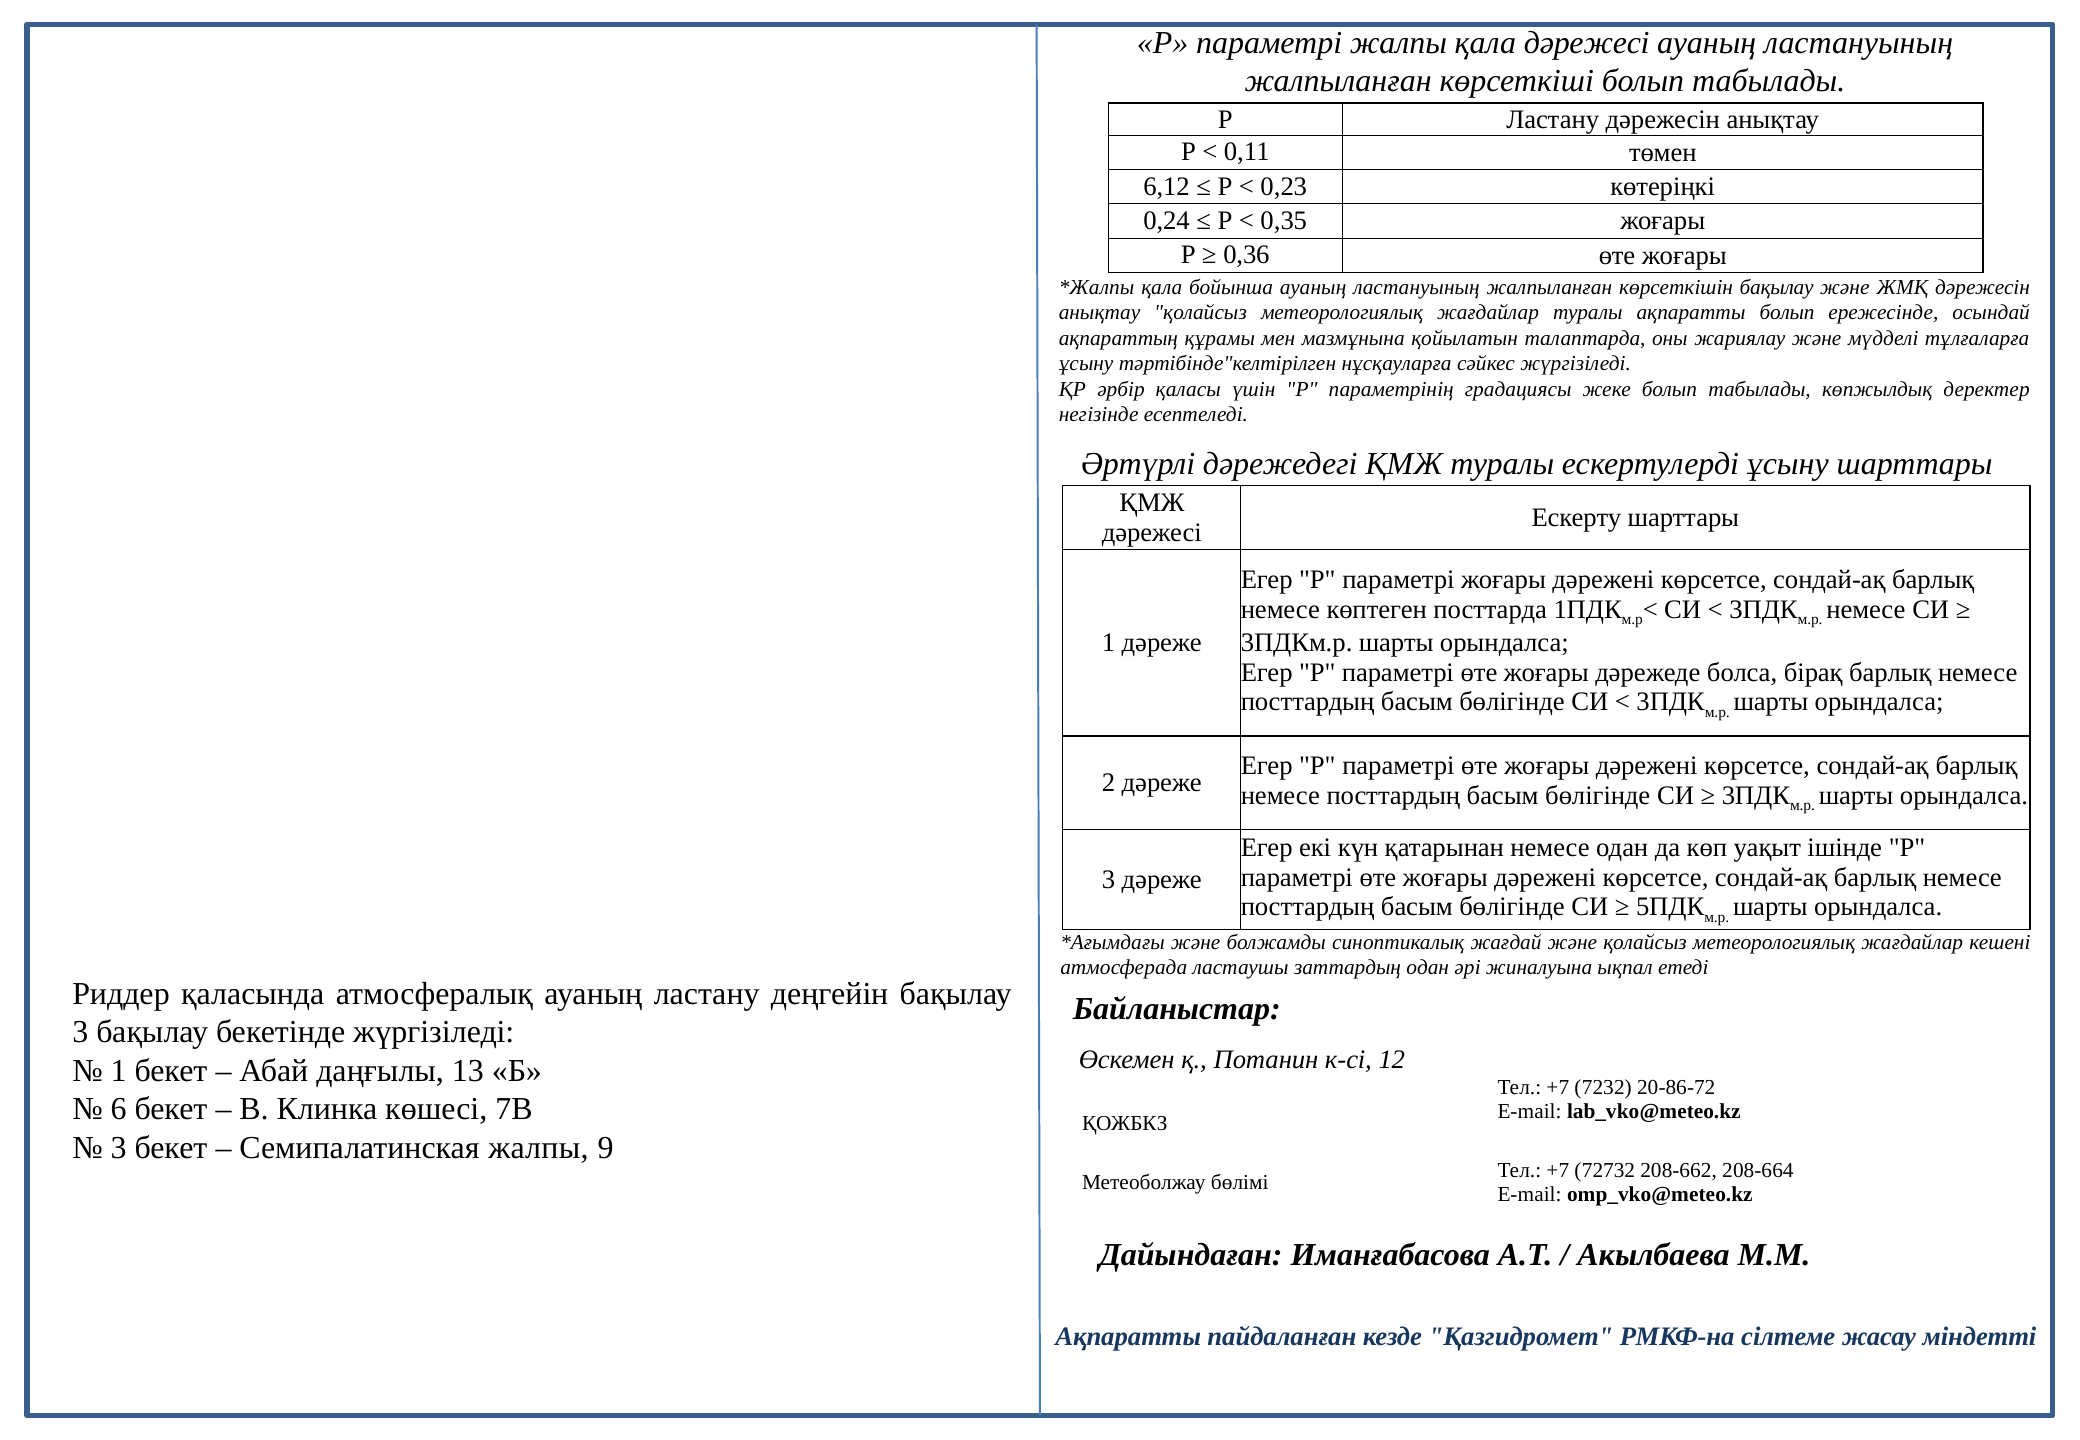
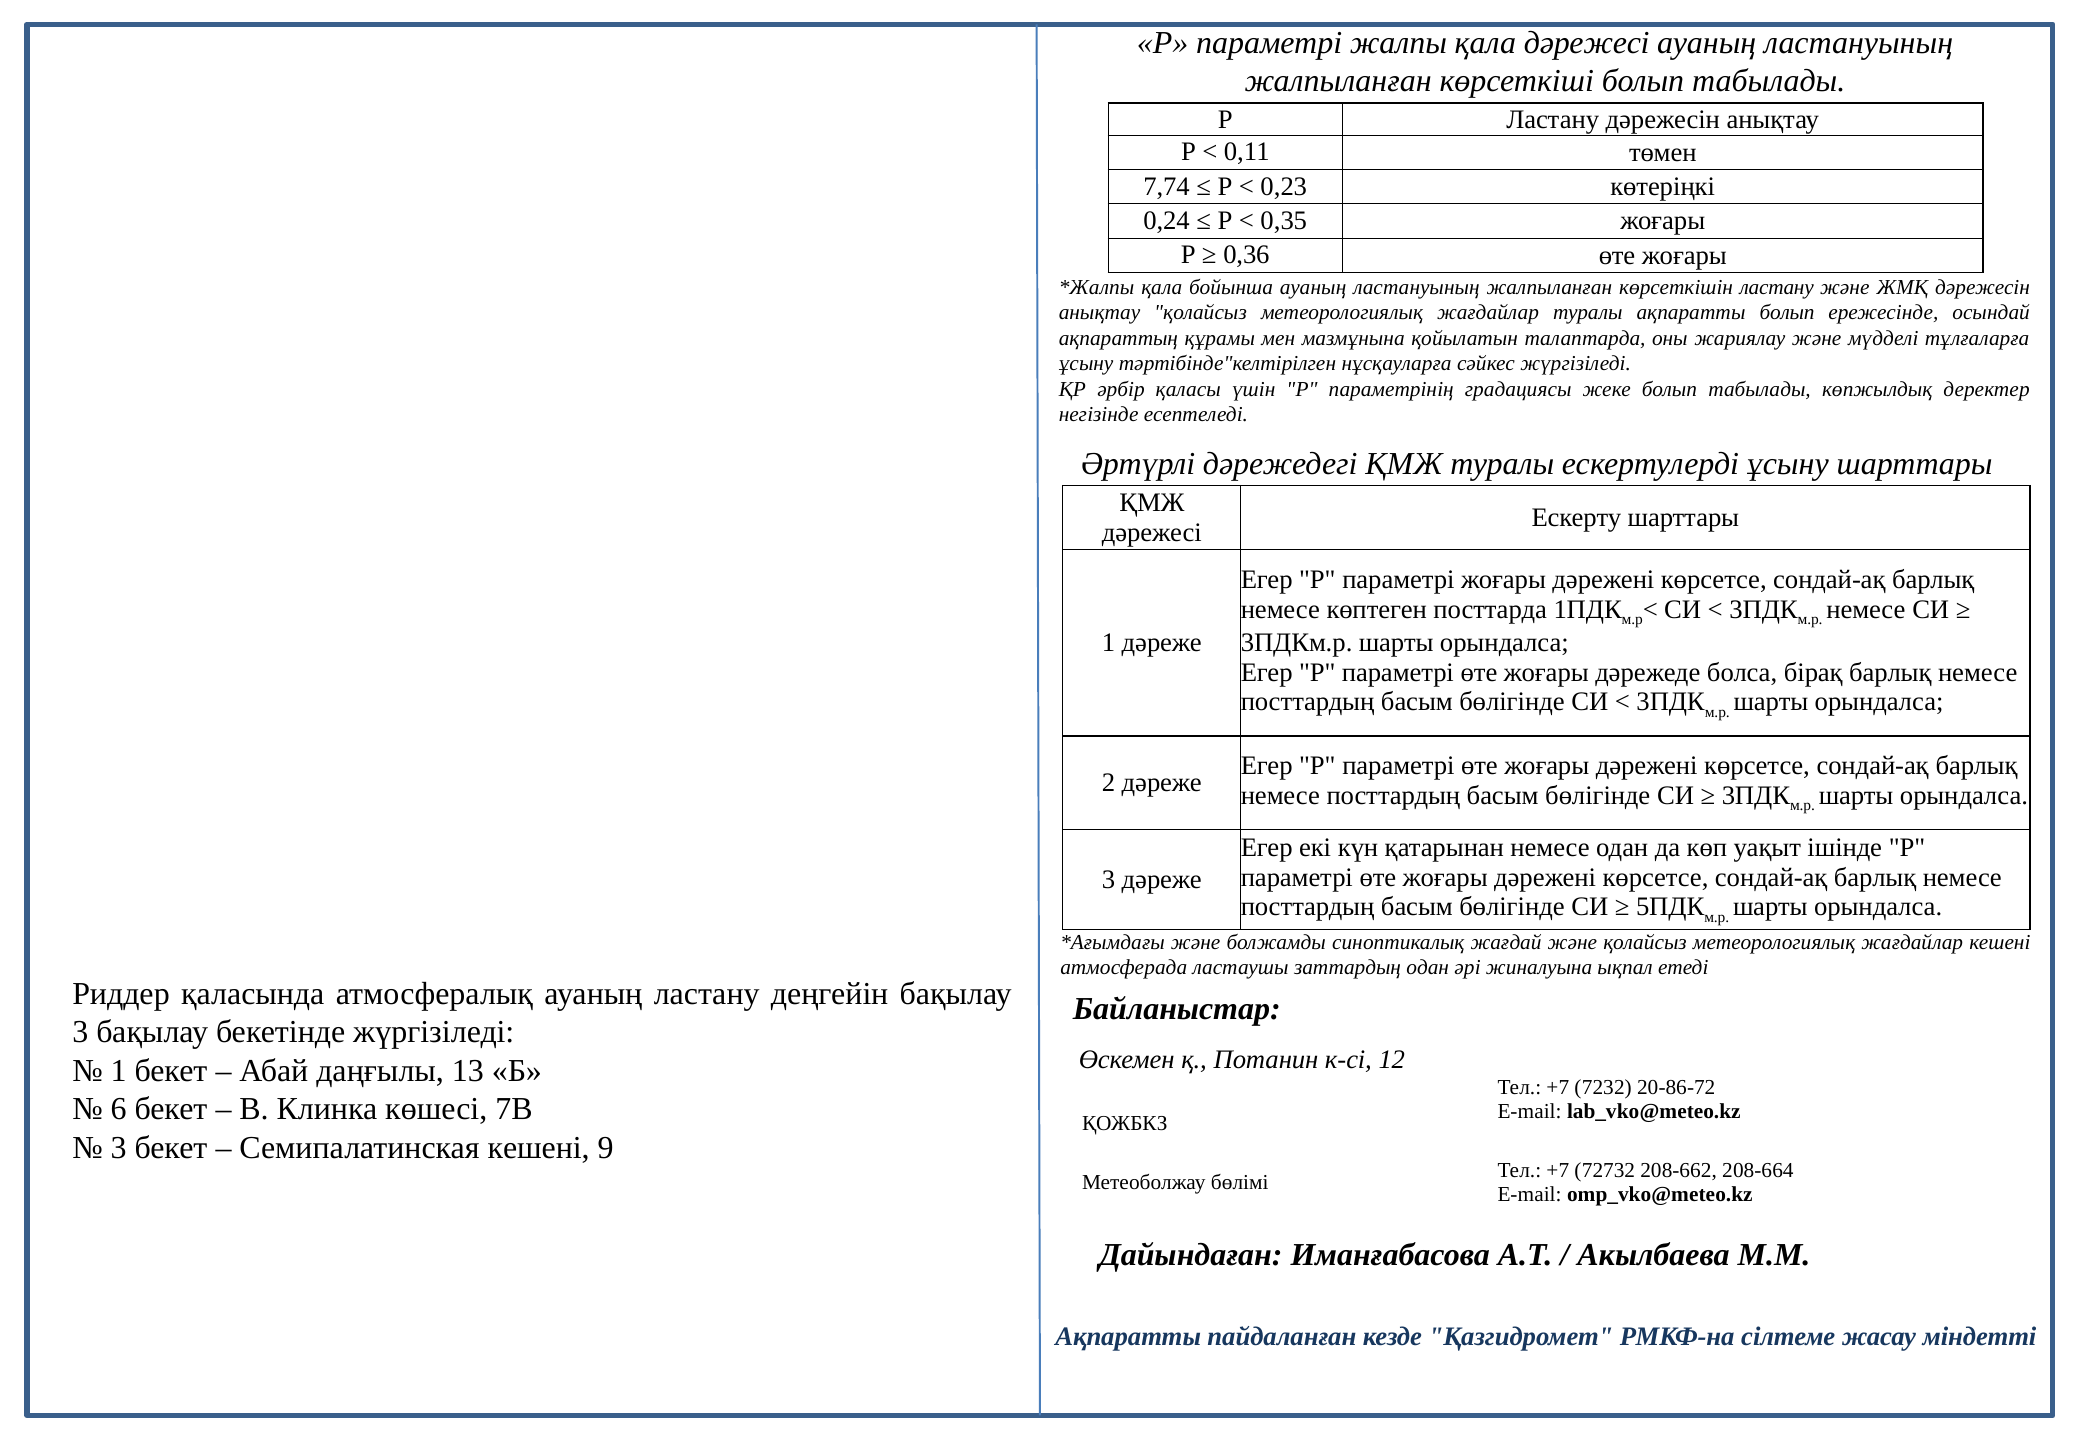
6,12: 6,12 -> 7,74 (1167, 186)
көрсеткішін бақылау: бақылау -> ластану (1777, 287)
Семипалатинская жалпы: жалпы -> кешені (539, 1148)
